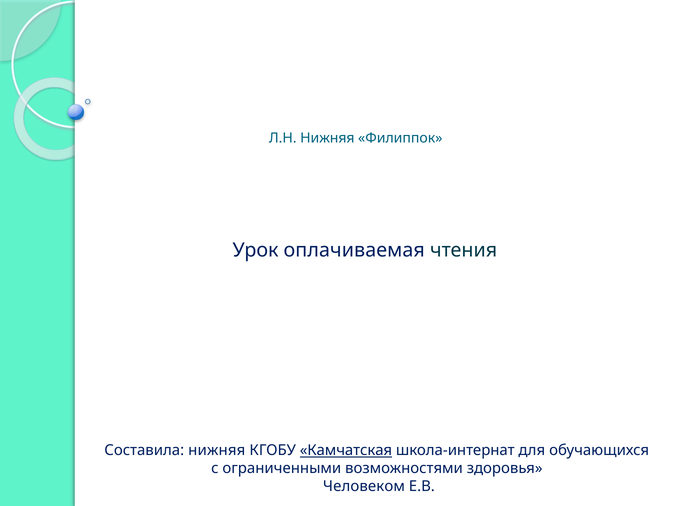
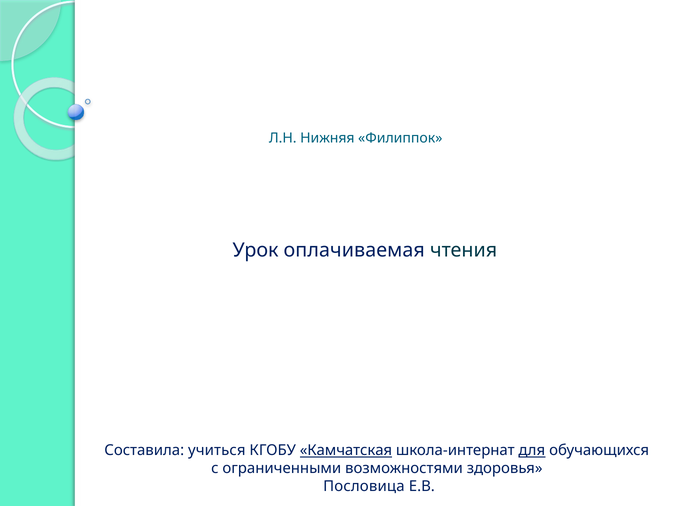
Составила нижняя: нижняя -> учиться (217, 451)
для underline: none -> present (532, 451)
Человеком: Человеком -> Пословица (364, 487)
